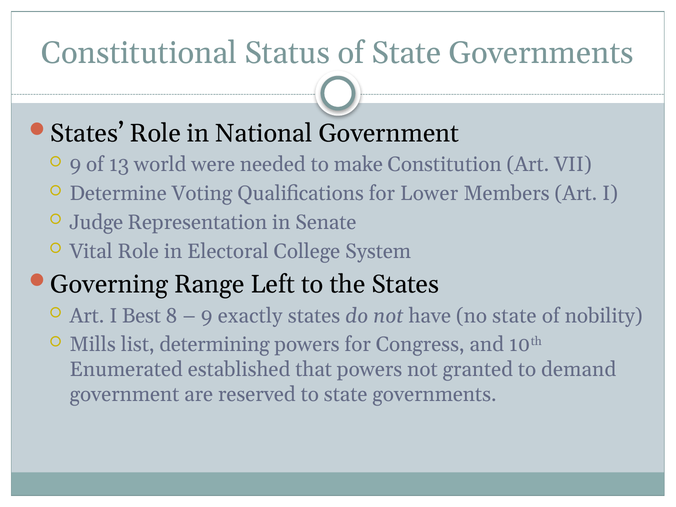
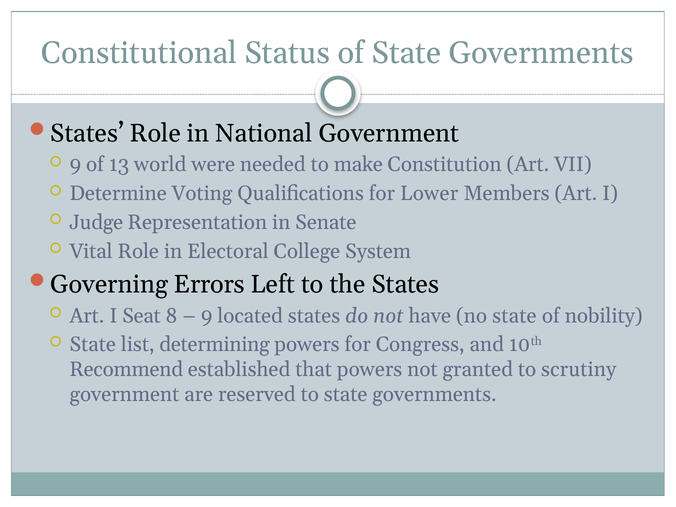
Range: Range -> Errors (209, 284)
Best: Best -> Seat (141, 316)
exactly: exactly -> located (250, 316)
Mills: Mills -> State (93, 345)
Enumerated: Enumerated -> Recommend (126, 369)
demand: demand -> scrutiny (579, 369)
